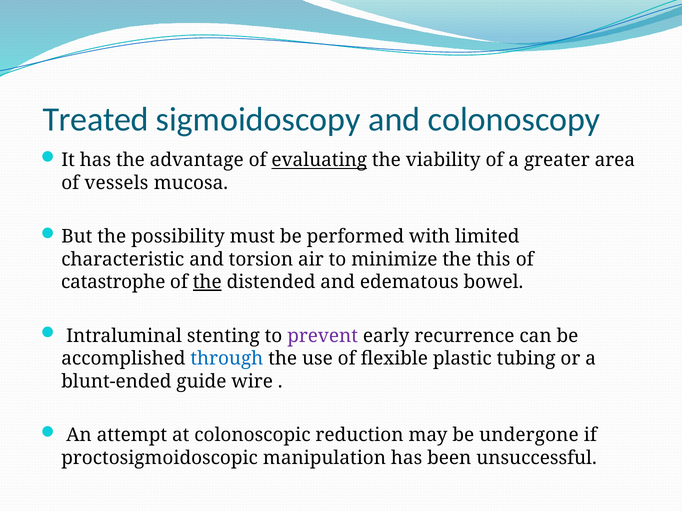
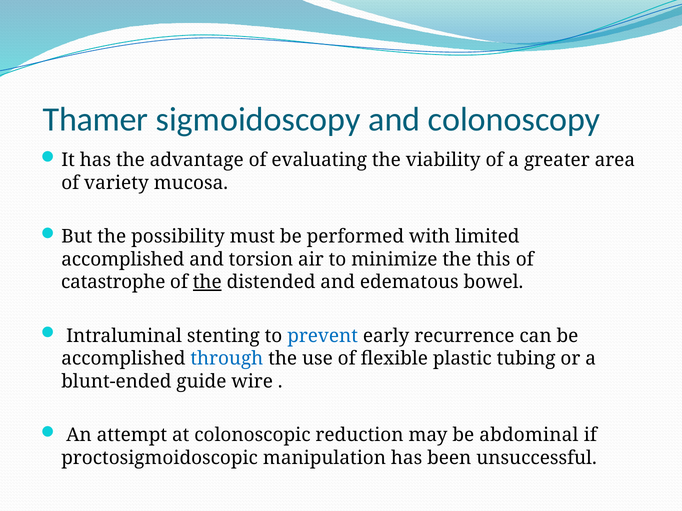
Treated: Treated -> Thamer (96, 120)
evaluating underline: present -> none (319, 160)
vessels: vessels -> variety (116, 183)
characteristic: characteristic -> accomplished (123, 260)
prevent colour: purple -> blue (323, 336)
undergone: undergone -> abdominal (529, 436)
